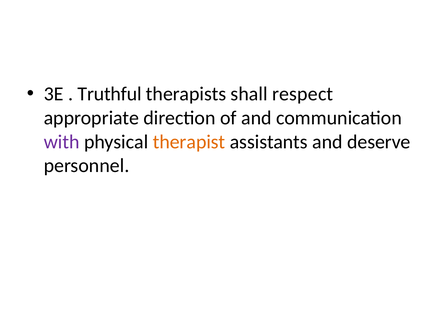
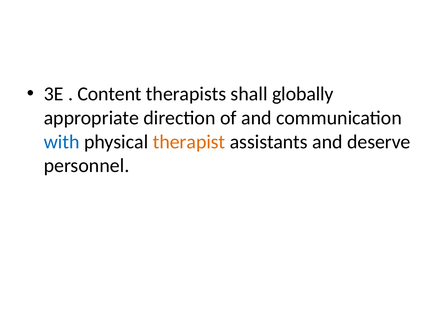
Truthful: Truthful -> Content (110, 94)
respect: respect -> globally (303, 94)
with colour: purple -> blue (62, 142)
